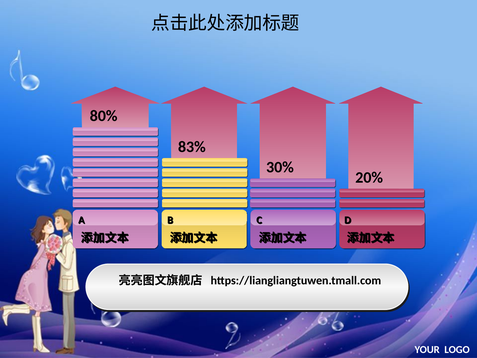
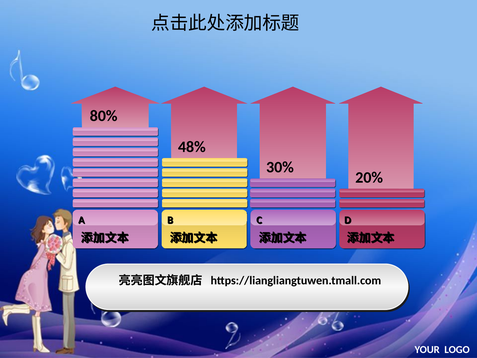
83%: 83% -> 48% (192, 147)
